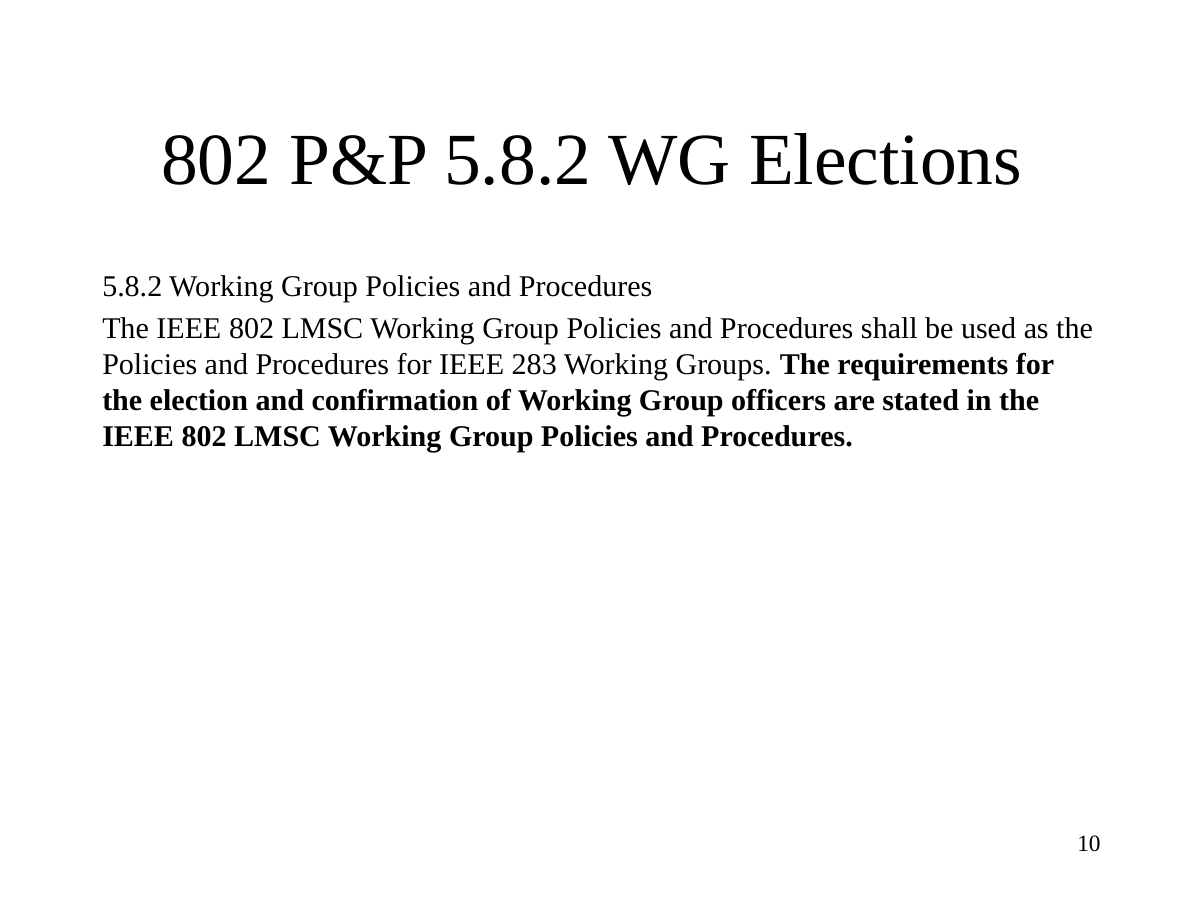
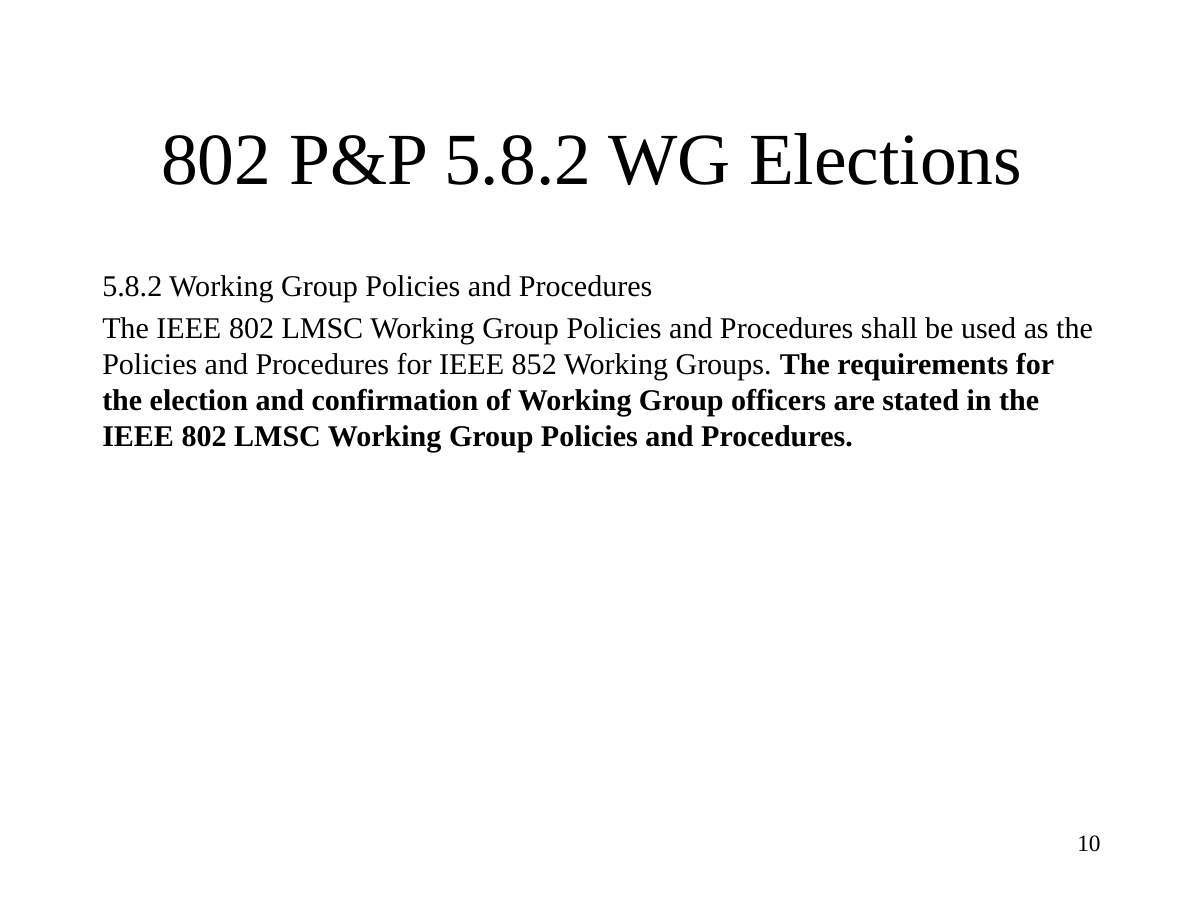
283: 283 -> 852 (534, 365)
